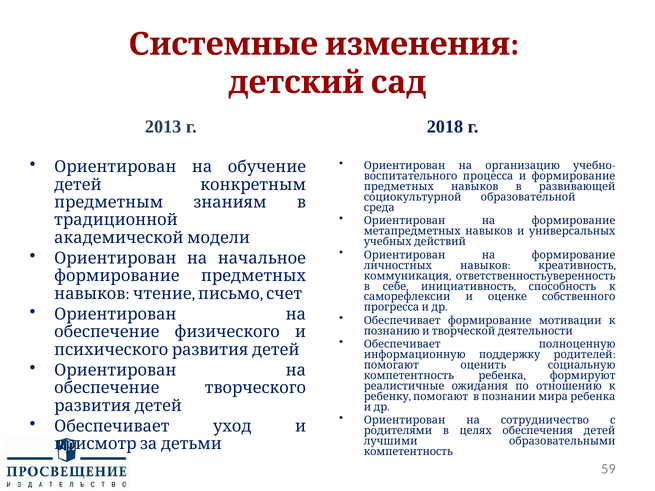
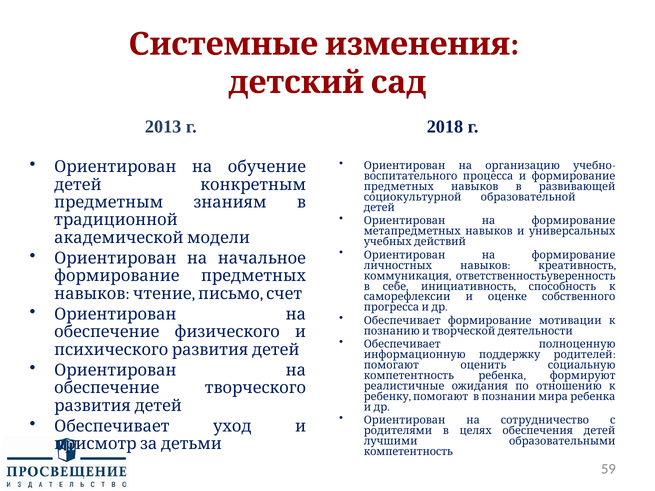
среда: среда -> детей (379, 208)
